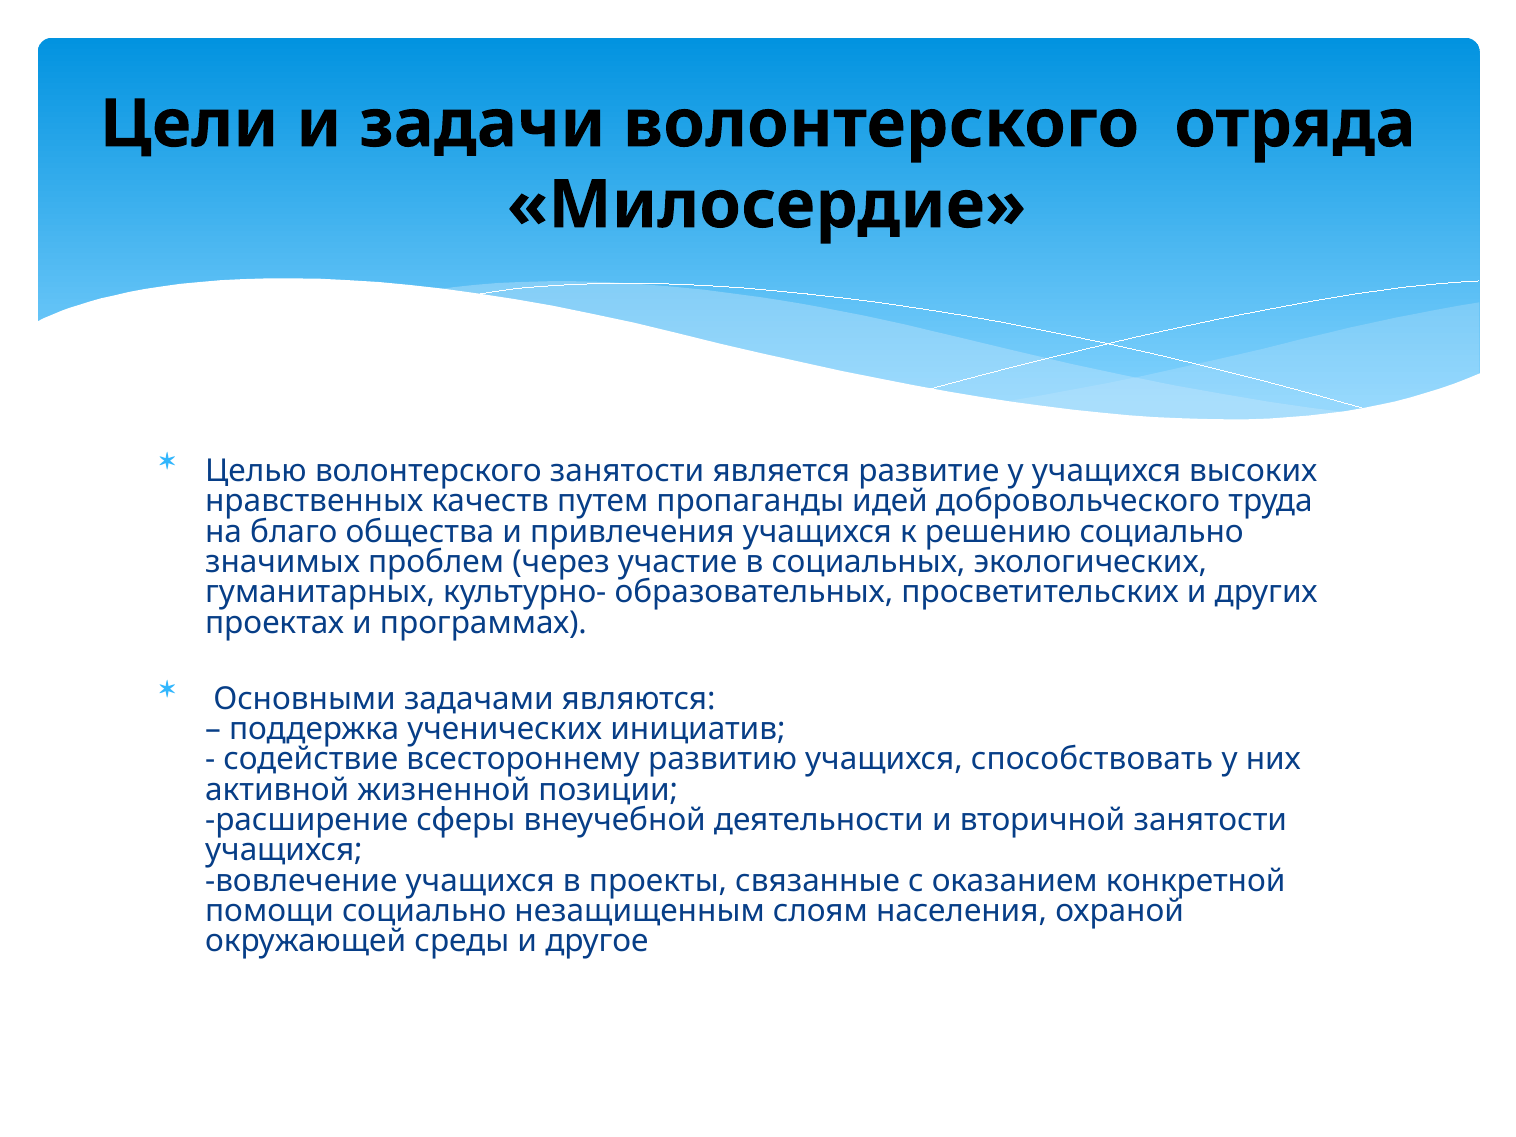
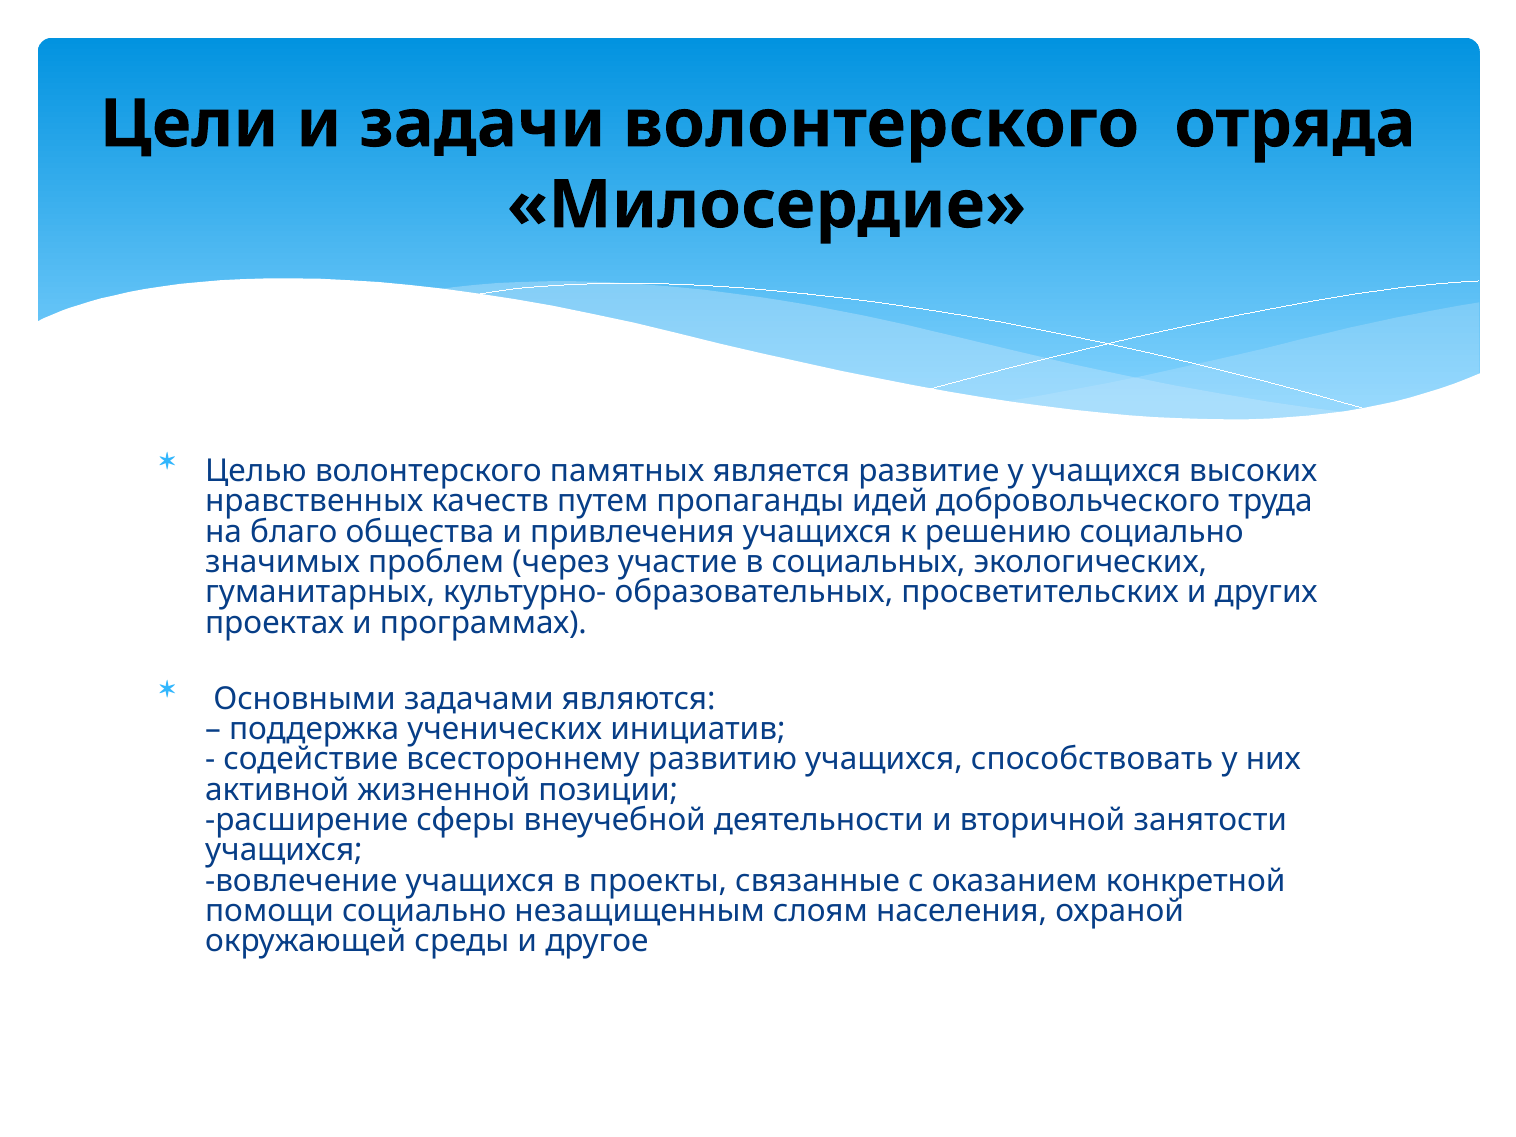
волонтерского занятости: занятости -> памятных (627, 471)
